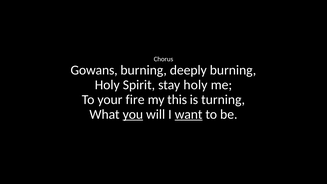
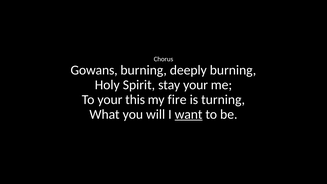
stay holy: holy -> your (196, 85)
fire: fire -> this (135, 100)
this: this -> fire (177, 100)
you underline: present -> none (133, 114)
